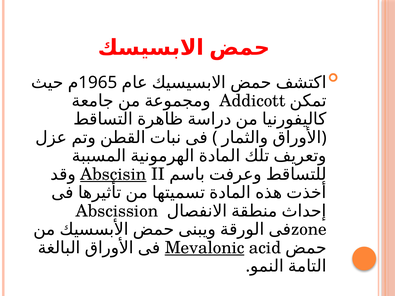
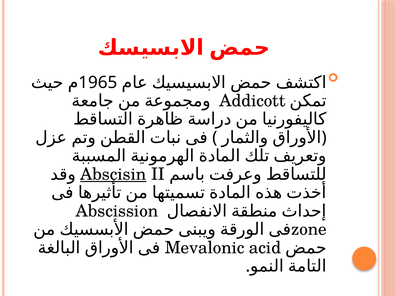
Mevalonic underline: present -> none (205, 248)
